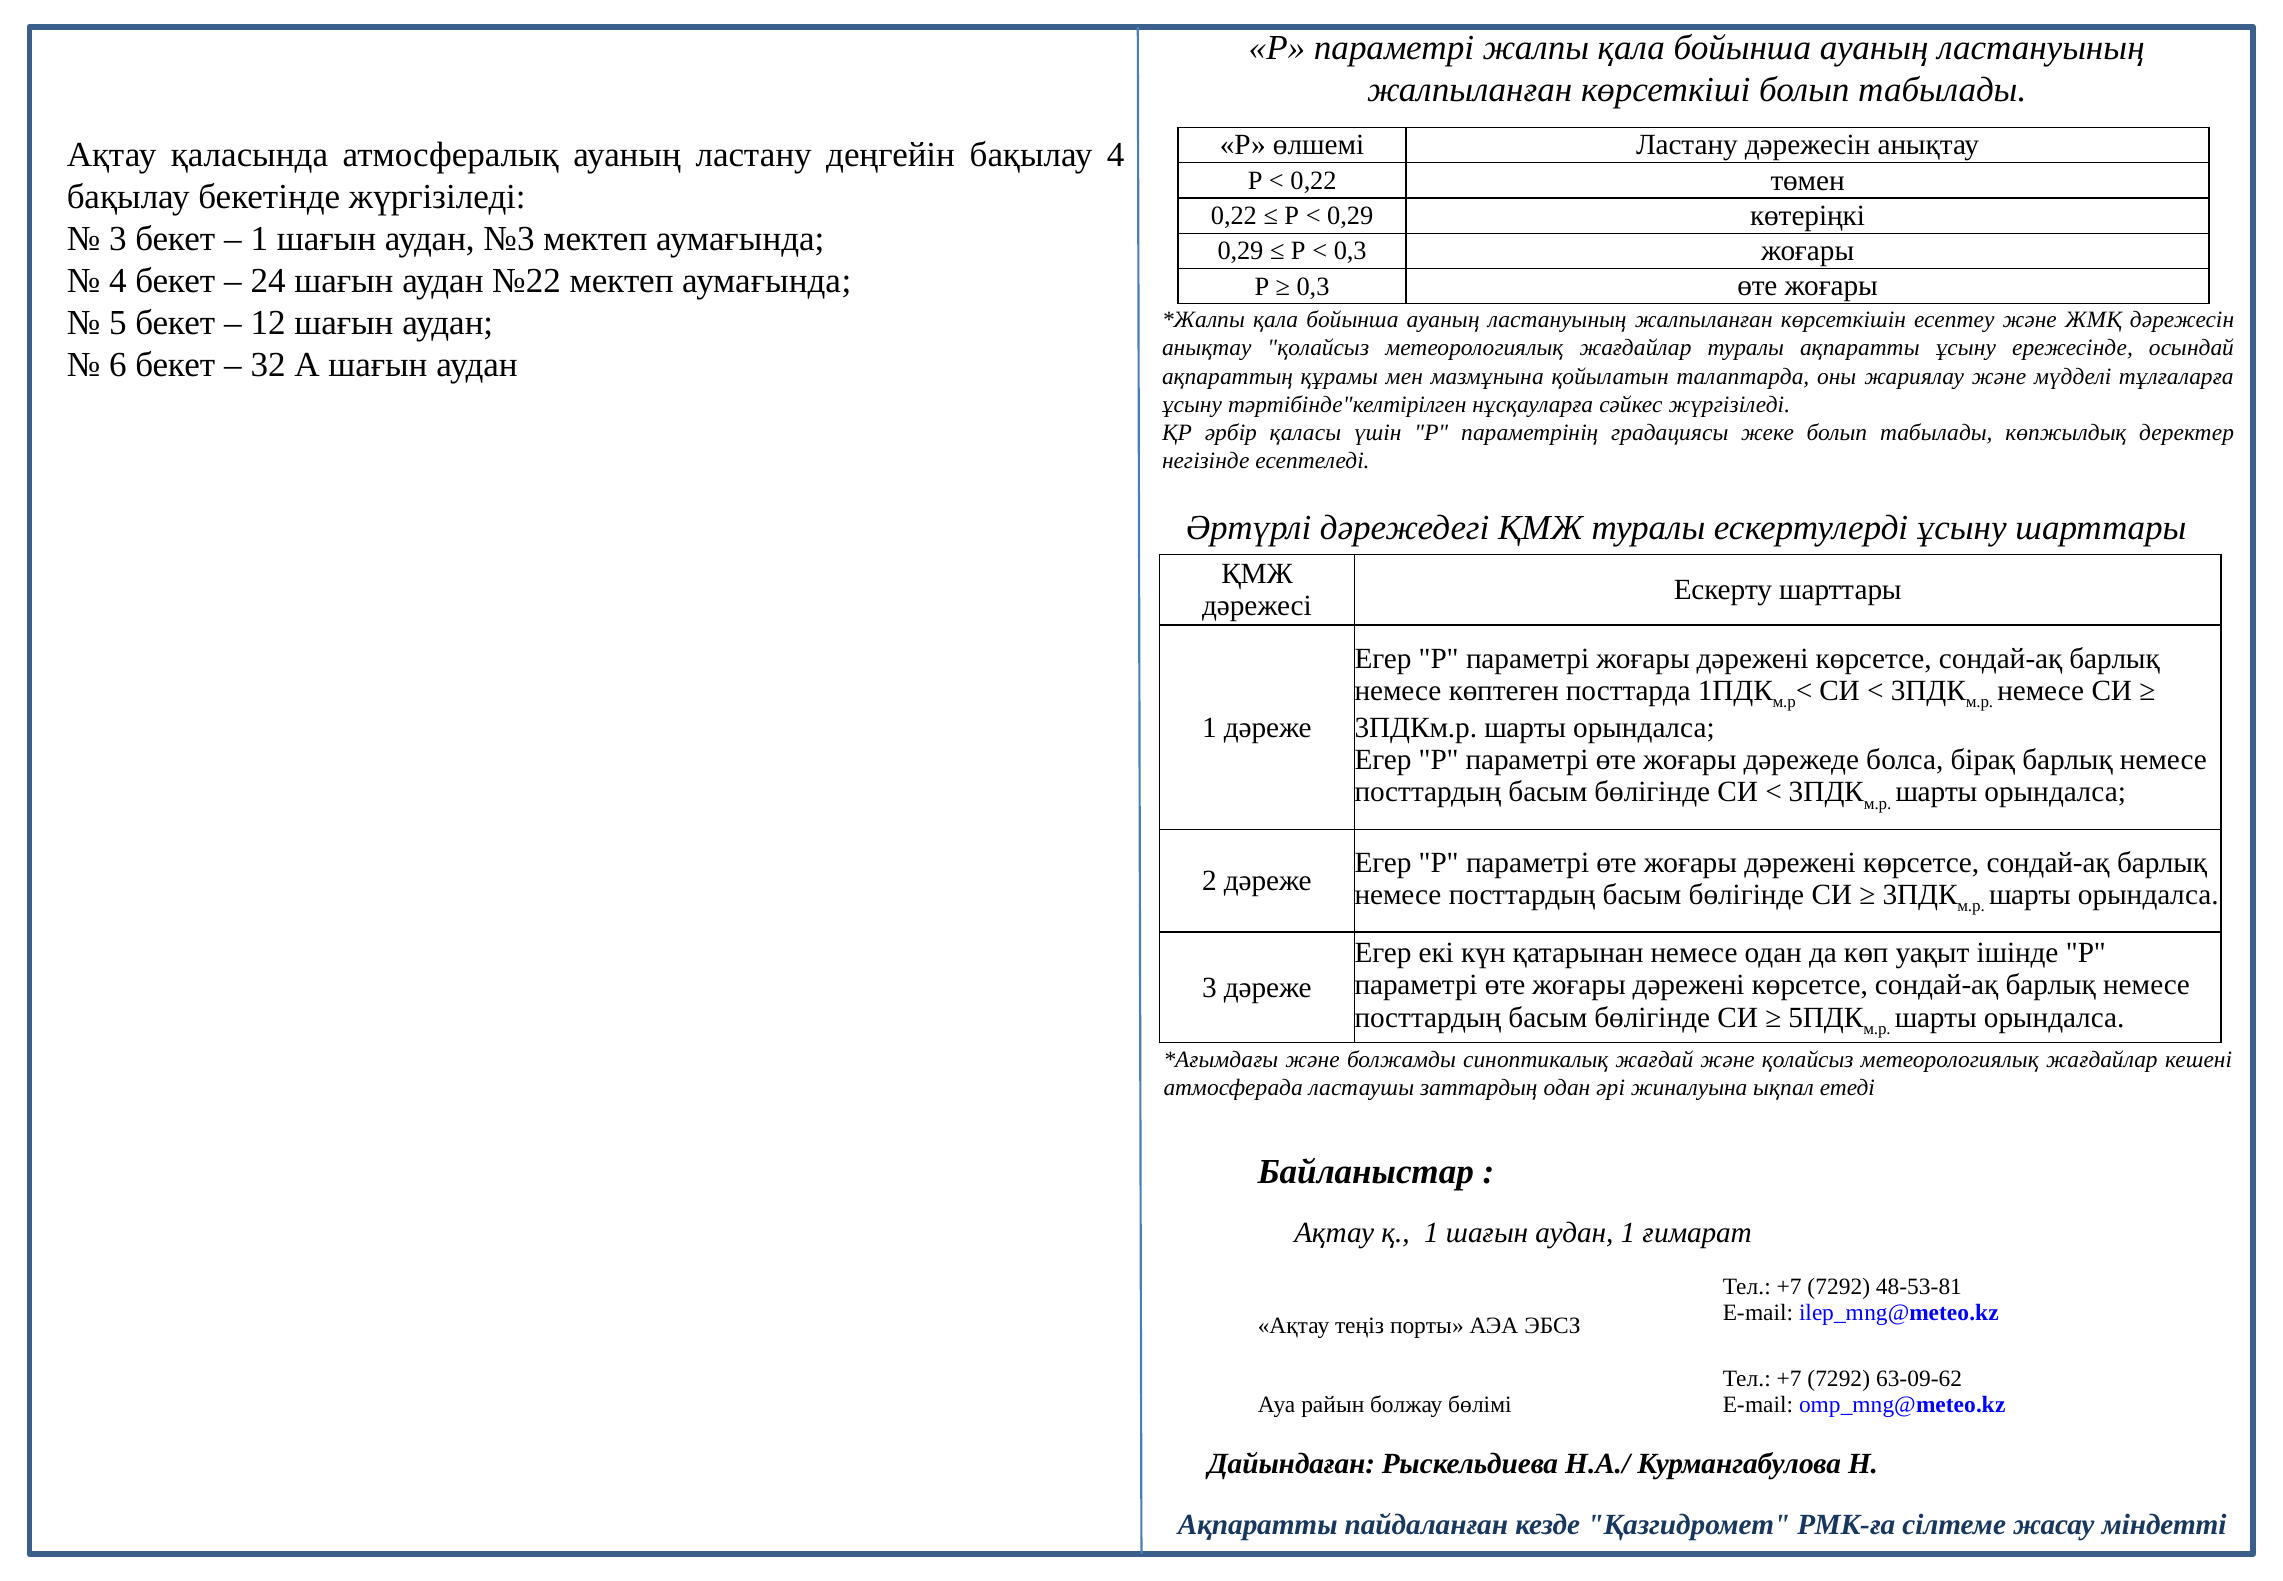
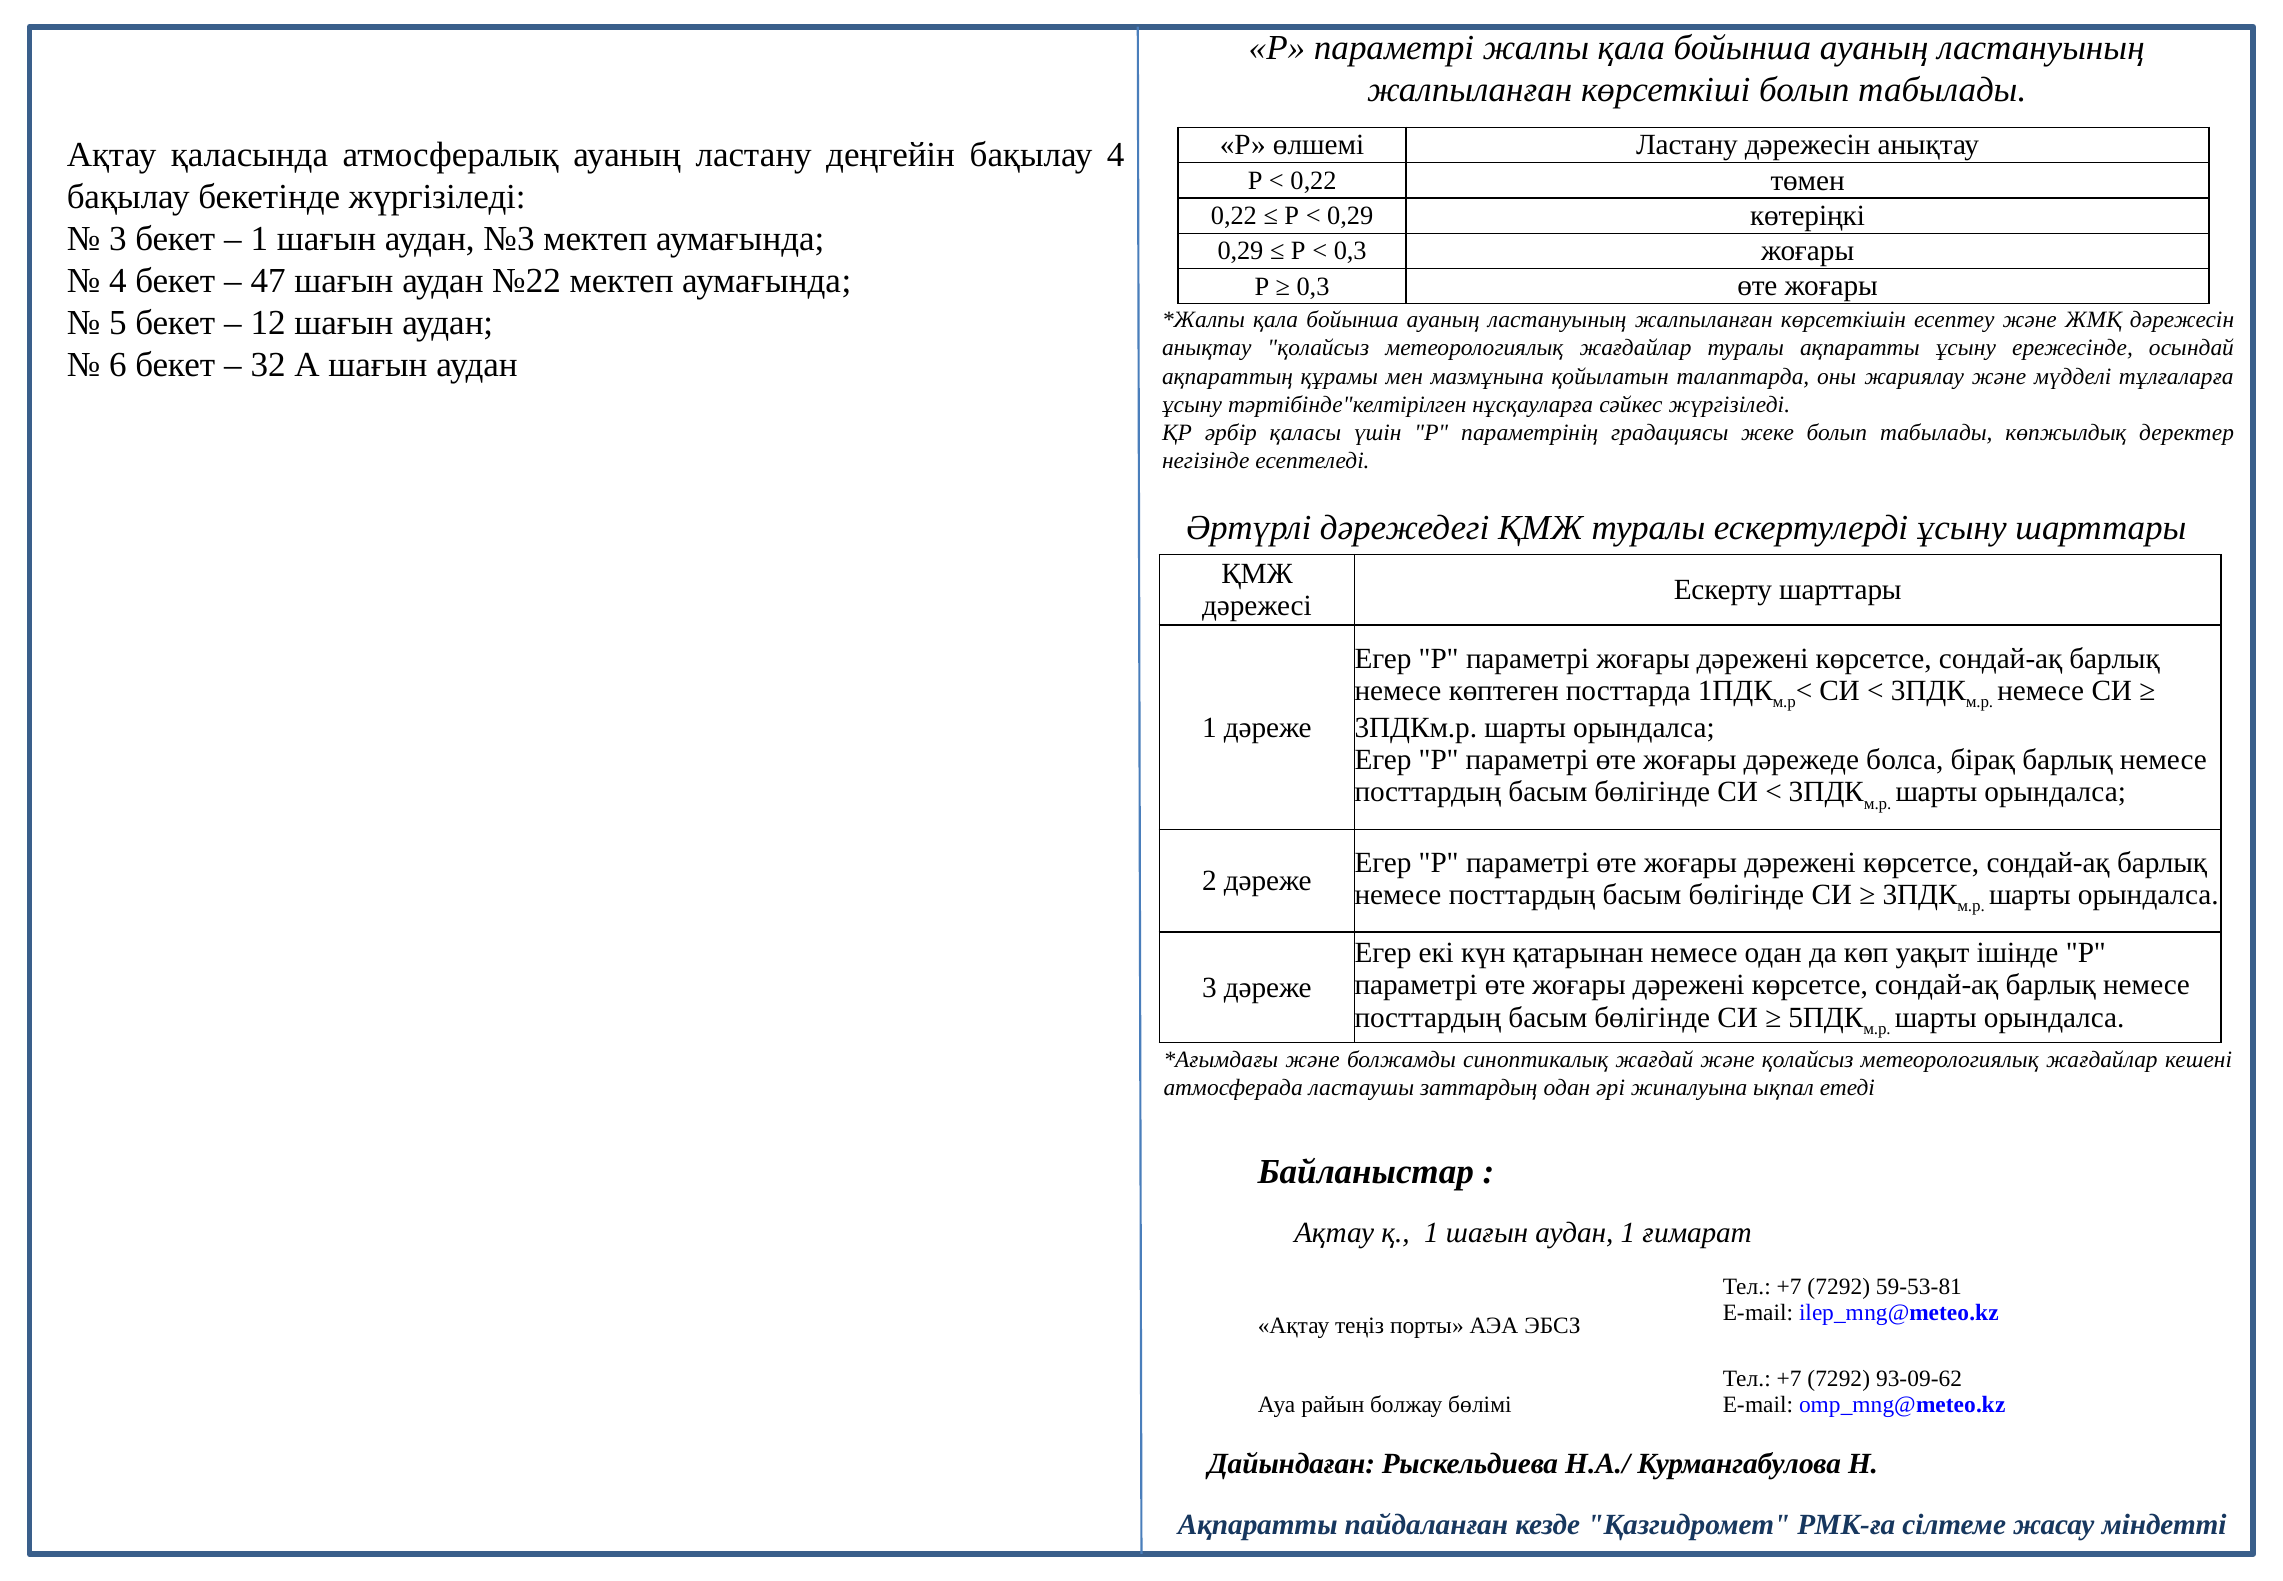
24: 24 -> 47 (268, 281)
48-53-81: 48-53-81 -> 59-53-81 (1919, 1286)
63-09-62: 63-09-62 -> 93-09-62 (1919, 1379)
